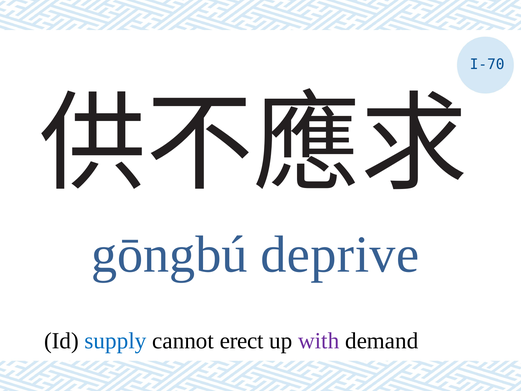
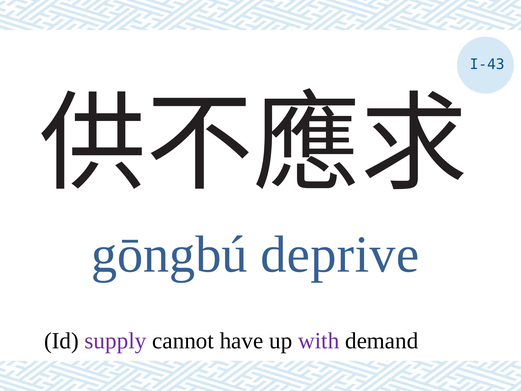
I-70: I-70 -> I-43 (487, 64)
supply colour: blue -> purple (116, 341)
erect: erect -> have (242, 341)
